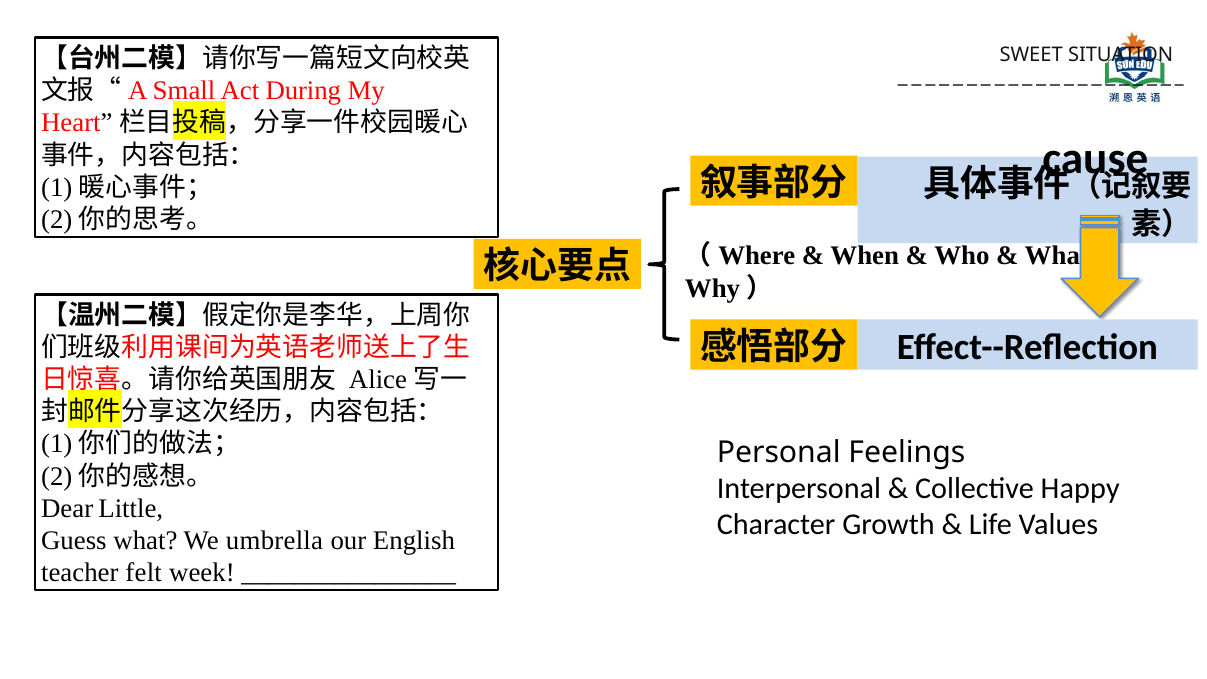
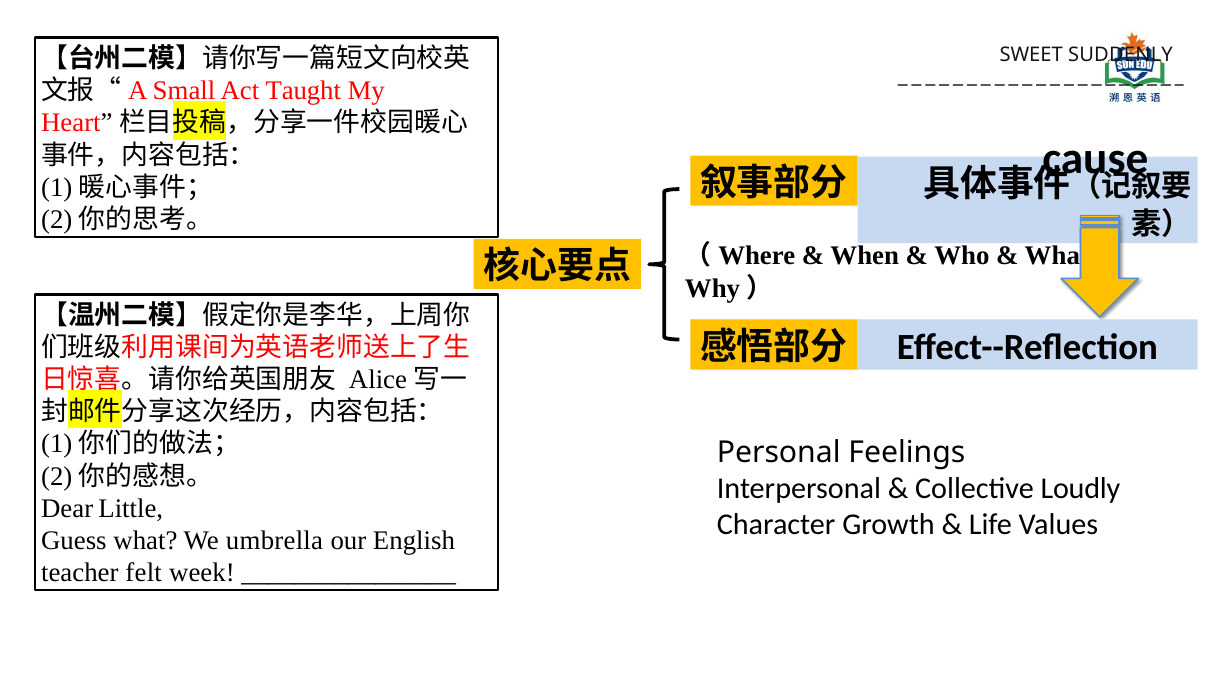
SITUATION: SITUATION -> SUDDENLY (1120, 55)
During: During -> Taught (303, 91)
Happy: Happy -> Loudly (1080, 488)
